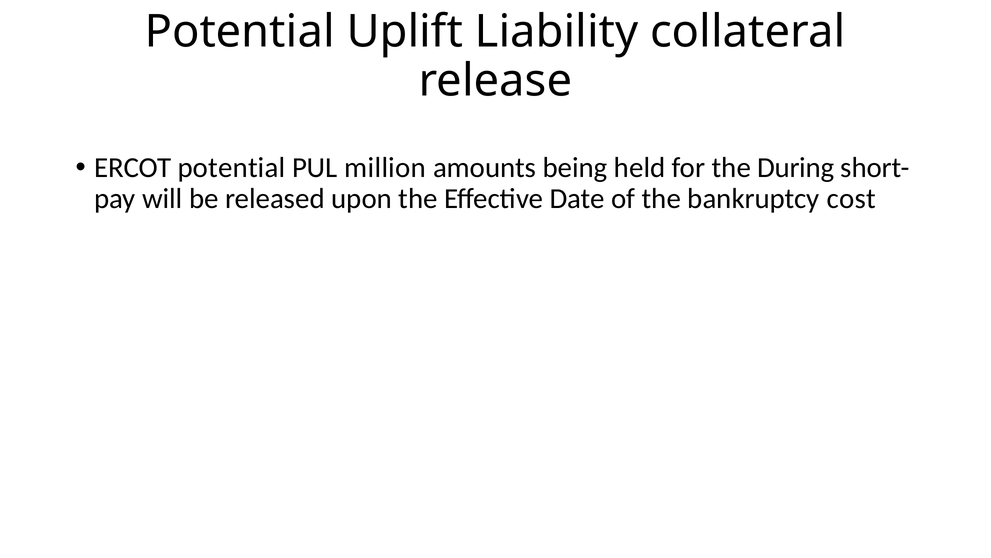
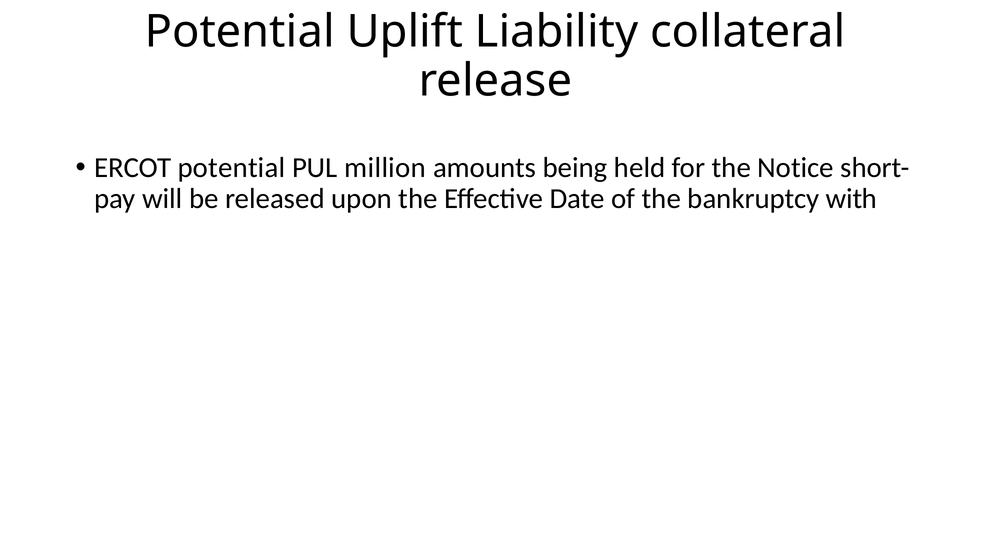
During: During -> Notice (796, 167)
cost: cost -> with (851, 199)
